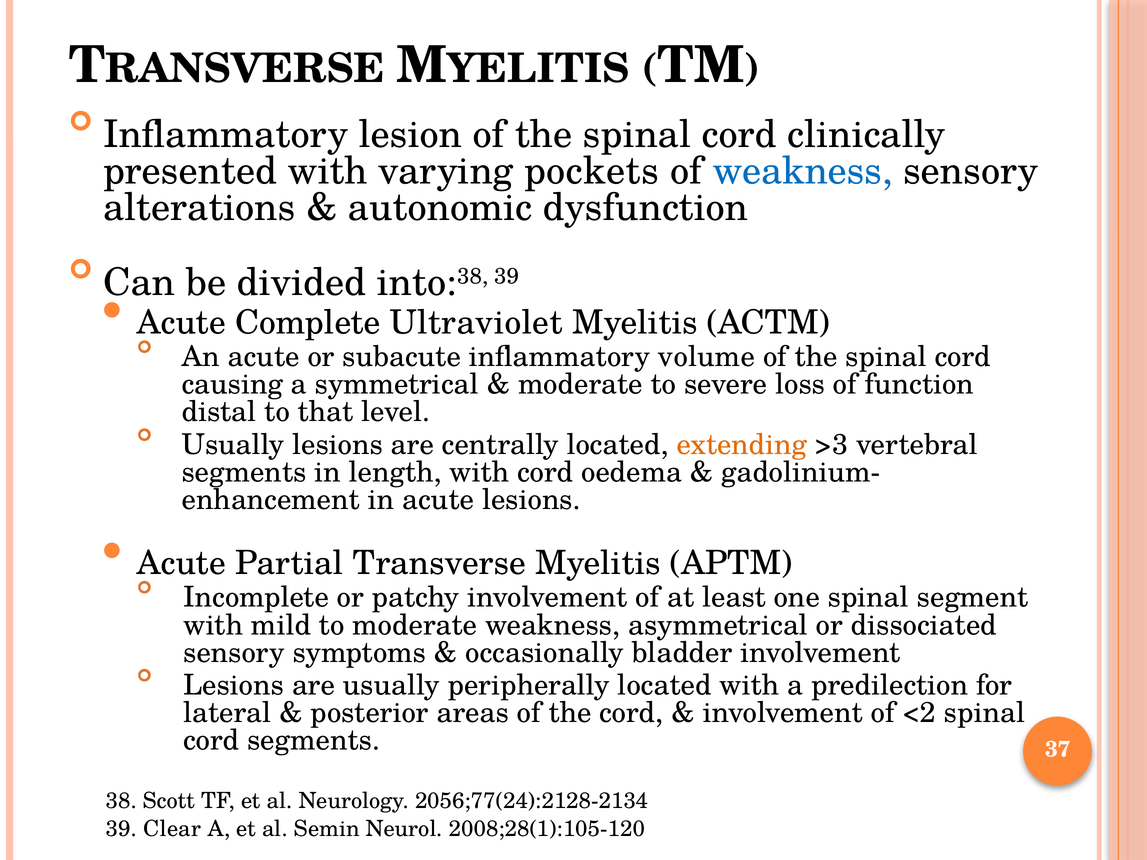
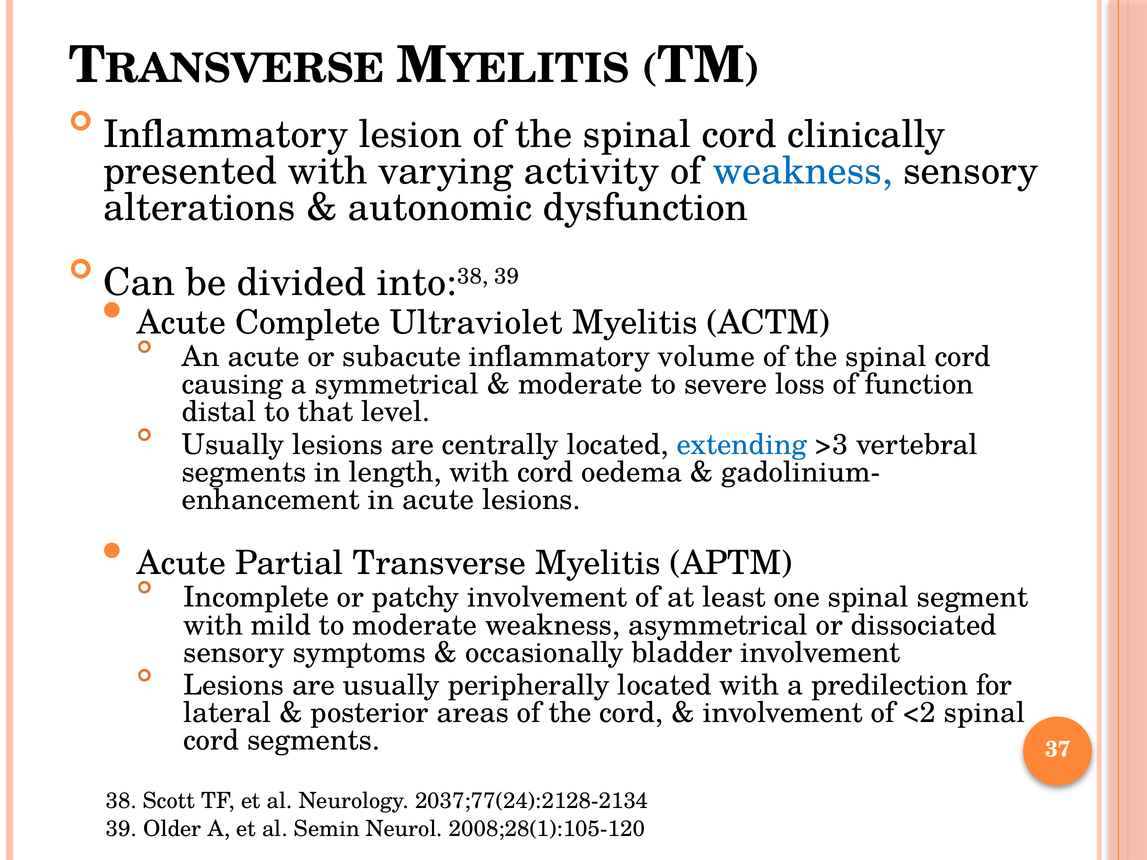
pockets: pockets -> activity (592, 171)
extending colour: orange -> blue (742, 445)
2056;77(24):2128-2134: 2056;77(24):2128-2134 -> 2037;77(24):2128-2134 (532, 801)
Clear: Clear -> Older (172, 829)
